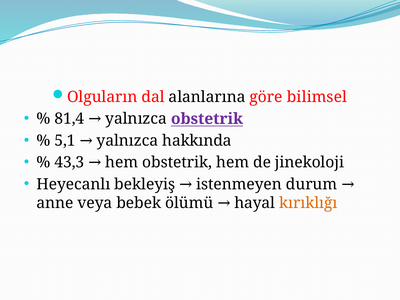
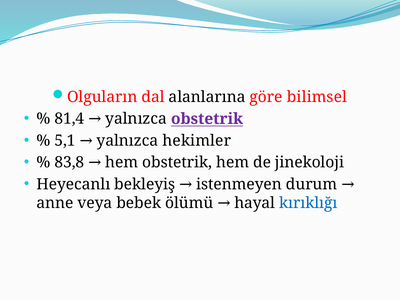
hakkında: hakkında -> hekimler (197, 141)
43,3: 43,3 -> 83,8 (69, 162)
kırıklığı colour: orange -> blue (308, 203)
